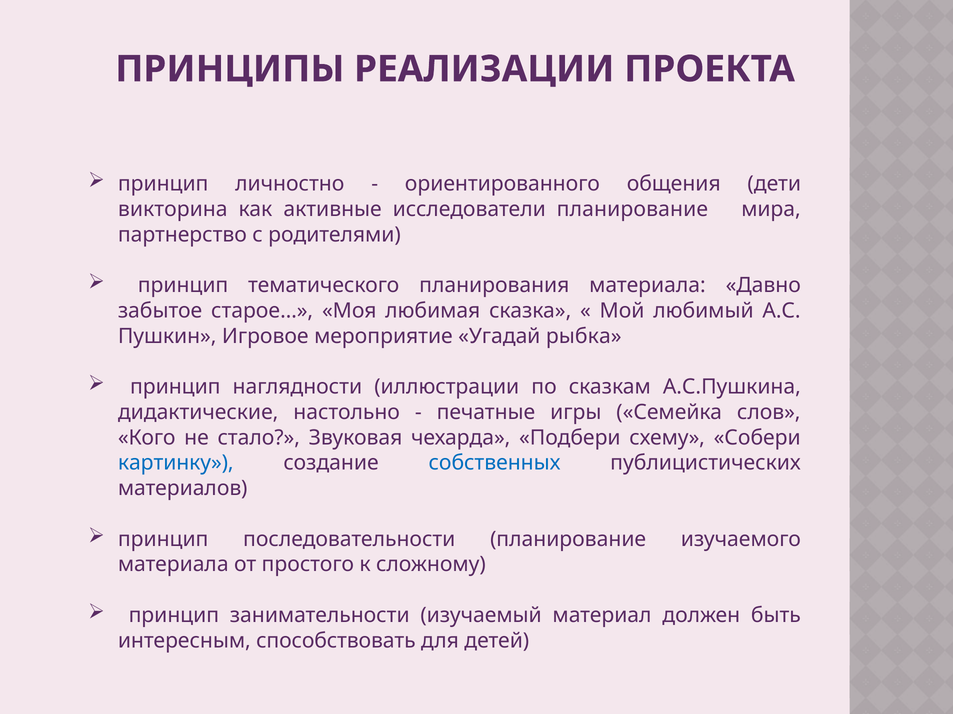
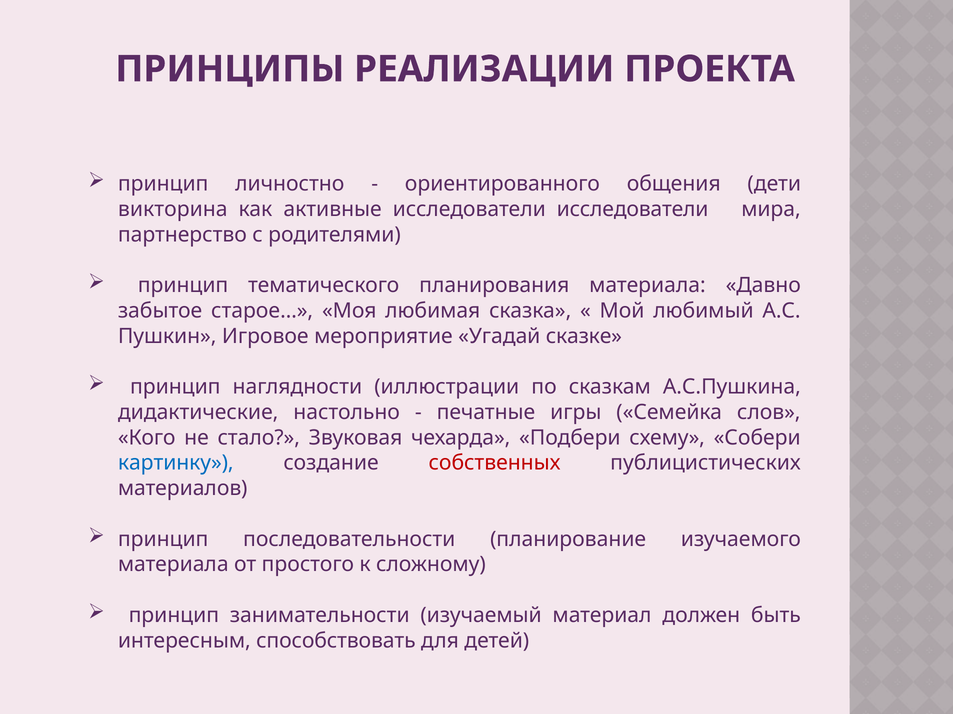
исследователи планирование: планирование -> исследователи (633, 209)
рыбка: рыбка -> сказке (584, 336)
собственных colour: blue -> red (495, 463)
